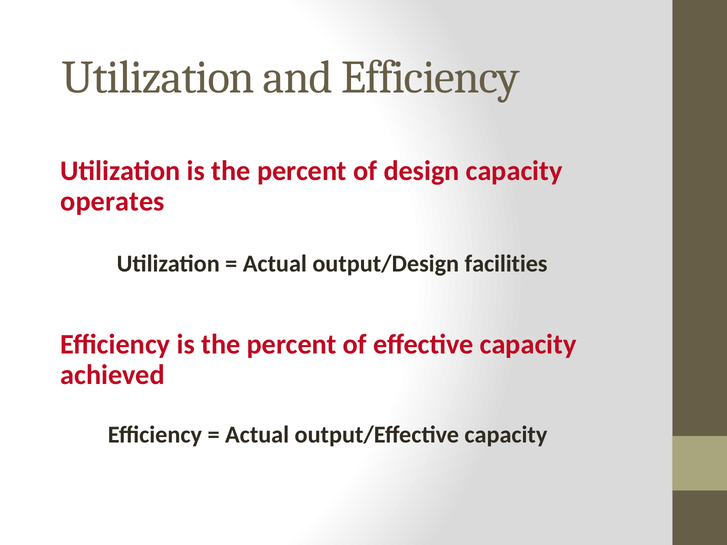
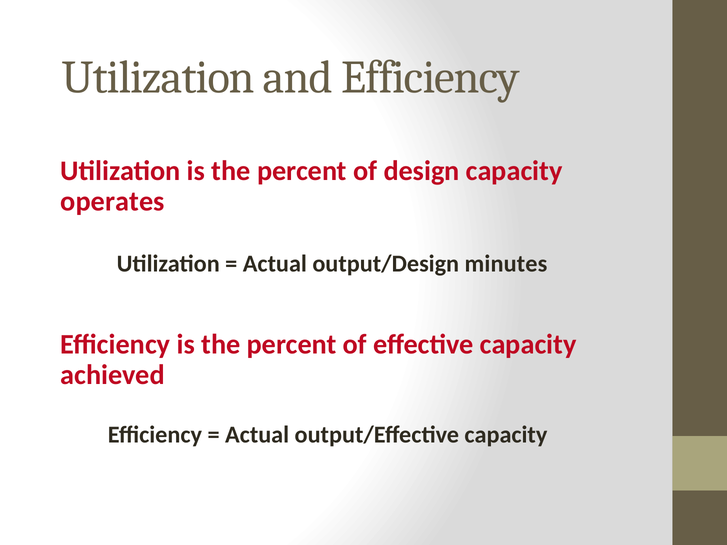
facilities: facilities -> minutes (506, 264)
